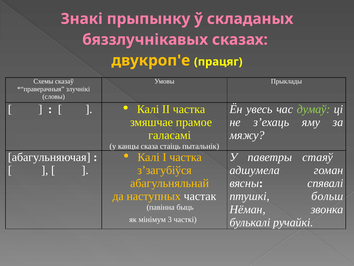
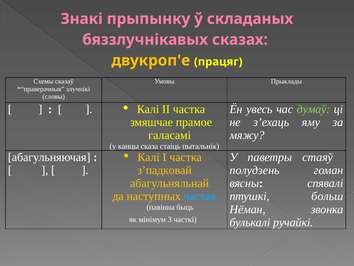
з’загубіўся: з’загубіўся -> з’падковай (164, 170)
адшумела: адшумела -> полудзень (255, 170)
частак colour: white -> light blue (200, 196)
